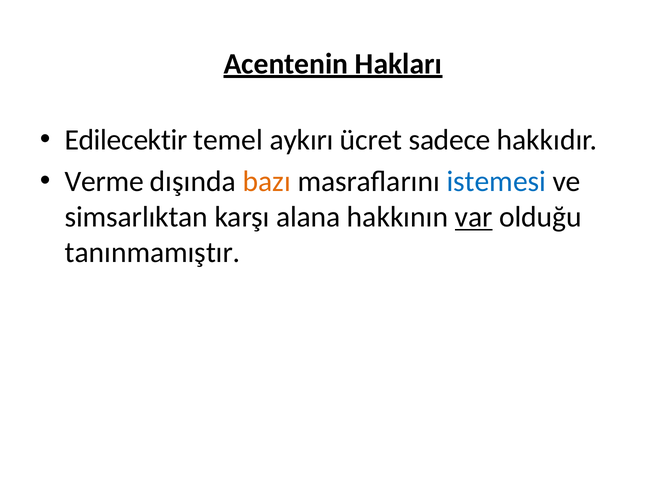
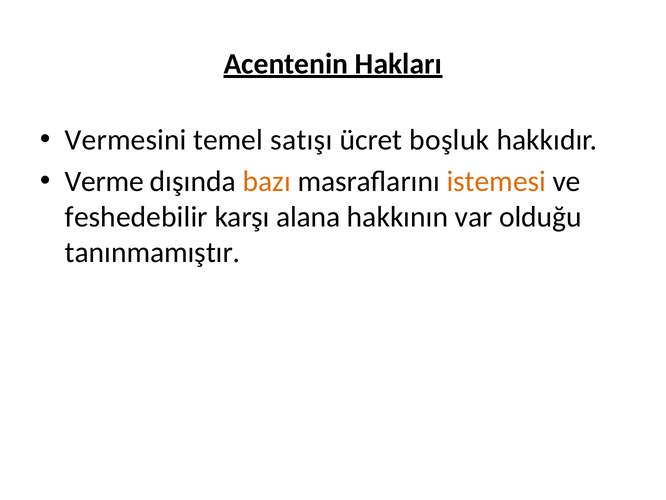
Edilecektir: Edilecektir -> Vermesini (126, 140)
aykırı: aykırı -> satışı (301, 140)
sadece: sadece -> boşluk (449, 140)
istemesi colour: blue -> orange (496, 181)
simsarlıktan: simsarlıktan -> feshedebilir (136, 217)
var underline: present -> none (474, 217)
